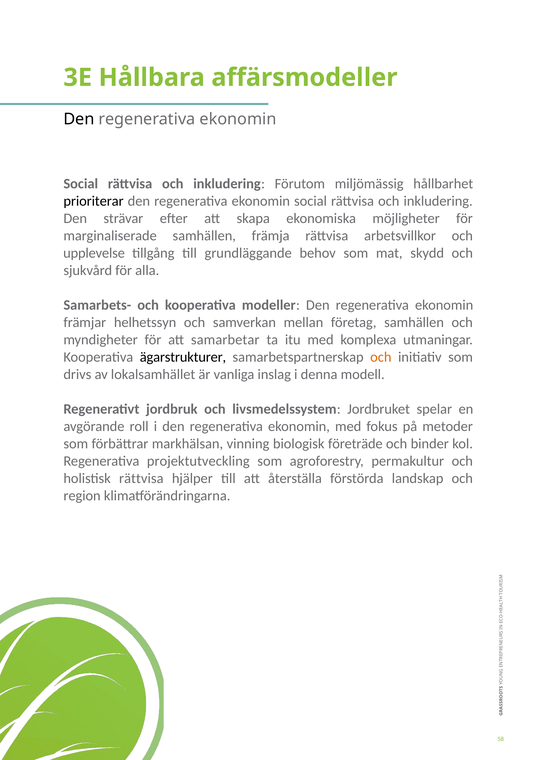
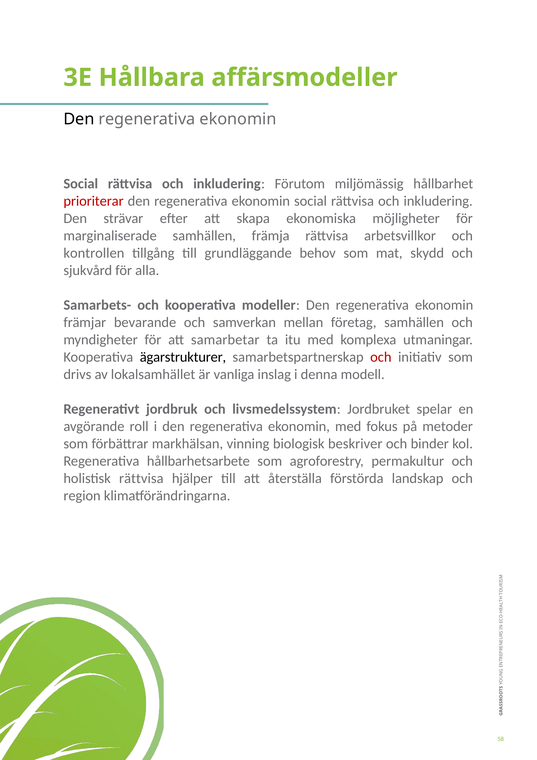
prioriterar colour: black -> red (94, 201)
upplevelse: upplevelse -> kontrollen (94, 253)
helhetssyn: helhetssyn -> bevarande (145, 322)
och colour: orange -> red (381, 357)
företräde: företräde -> beskriver (355, 443)
projektutveckling: projektutveckling -> hållbarhetsarbete (198, 461)
